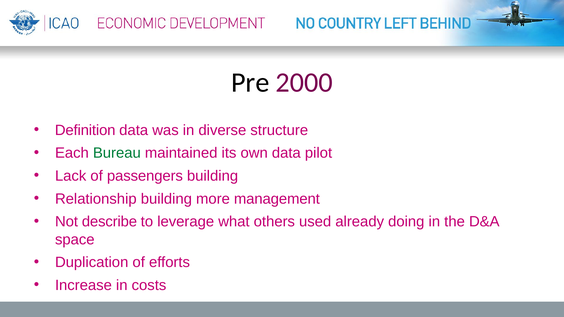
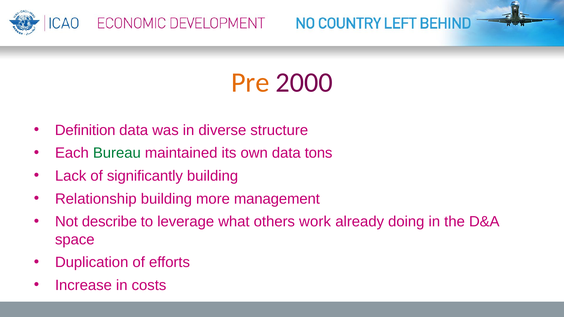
Pre colour: black -> orange (250, 83)
pilot: pilot -> tons (319, 153)
passengers: passengers -> significantly (145, 176)
used: used -> work (315, 222)
